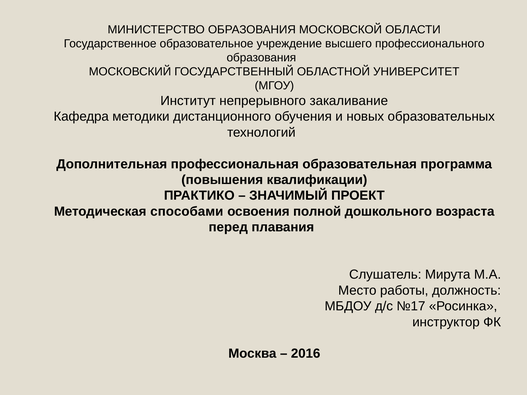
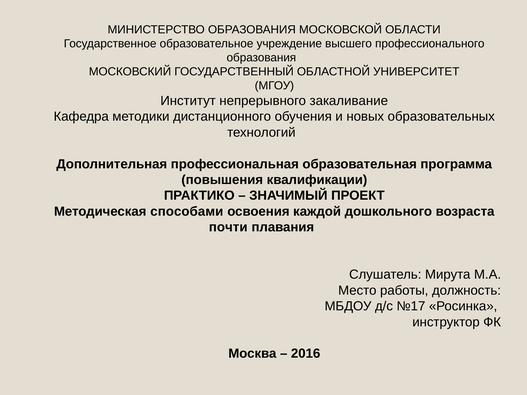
полной: полной -> каждой (317, 212)
перед: перед -> почти (228, 227)
